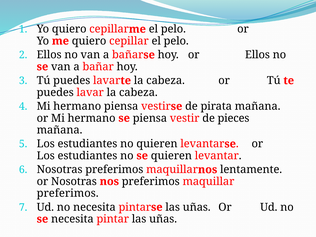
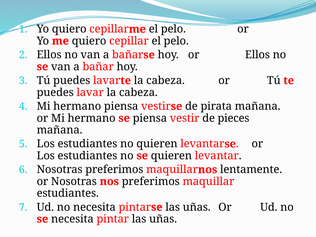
preferimos: preferimos -> estudiantes (68, 193)
